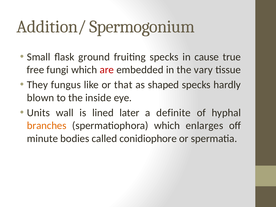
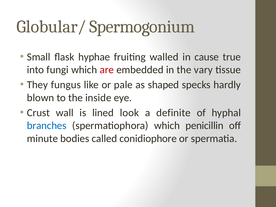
Addition/: Addition/ -> Globular/ (51, 27)
ground: ground -> hyphae (94, 57)
fruiting specks: specks -> walled (164, 57)
free: free -> into (35, 70)
that: that -> pale (123, 85)
Units: Units -> Crust (38, 113)
later: later -> look (129, 113)
branches colour: orange -> blue (47, 126)
enlarges: enlarges -> penicillin (205, 126)
